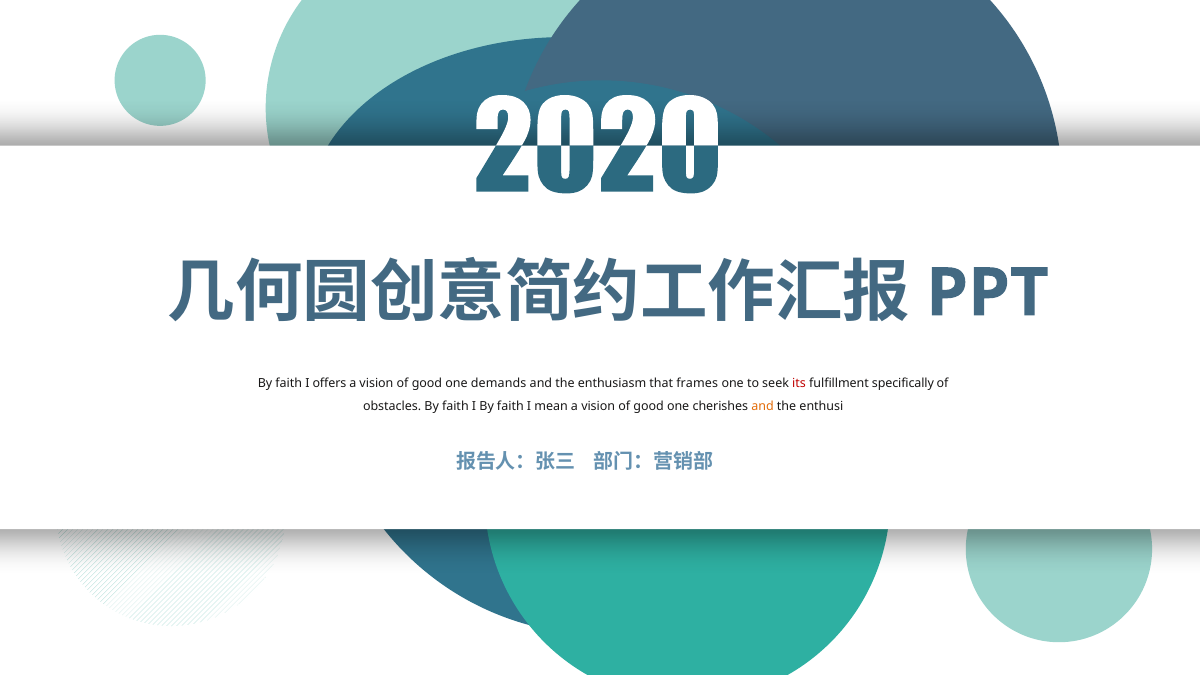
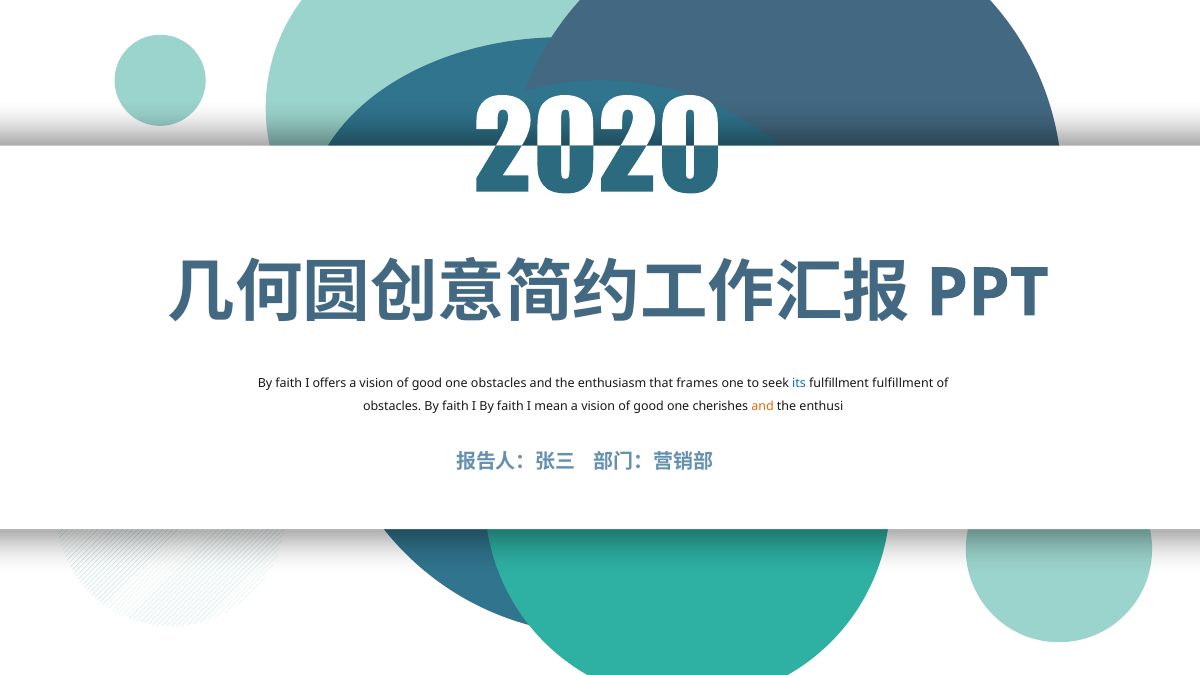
one demands: demands -> obstacles (499, 384)
its colour: red -> blue (799, 384)
fulfillment specifically: specifically -> fulfillment (903, 384)
